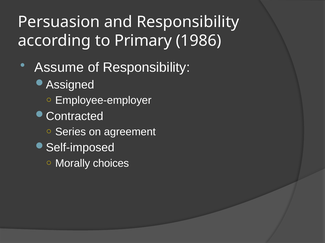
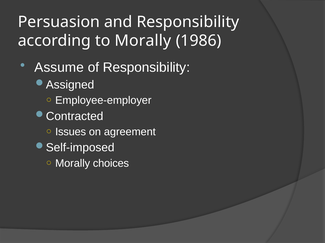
to Primary: Primary -> Morally (143, 41)
Series: Series -> Issues (71, 132)
